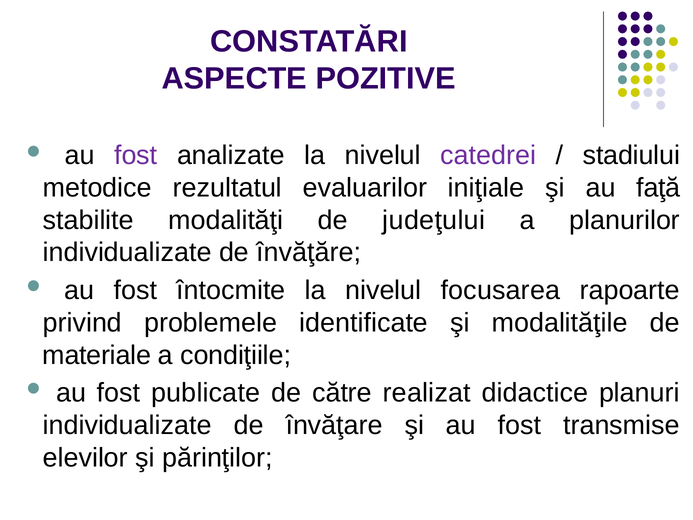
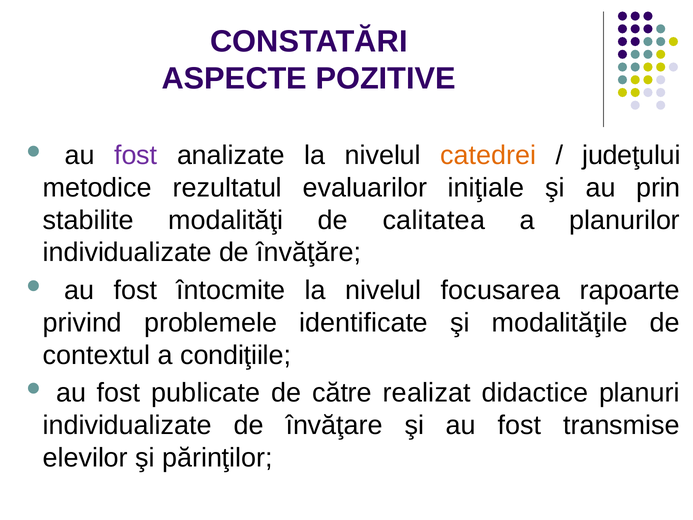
catedrei colour: purple -> orange (488, 155)
stadiului: stadiului -> judeţului (631, 155)
faţă: faţă -> prin (658, 188)
judeţului: judeţului -> calitatea (434, 220)
materiale: materiale -> contextul (97, 355)
